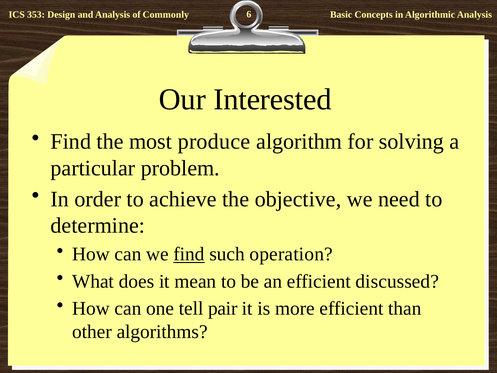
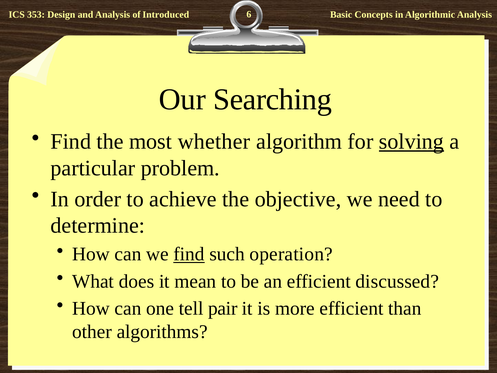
Commonly: Commonly -> Introduced (166, 15)
Interested: Interested -> Searching (273, 99)
produce: produce -> whether (214, 142)
solving underline: none -> present (411, 142)
